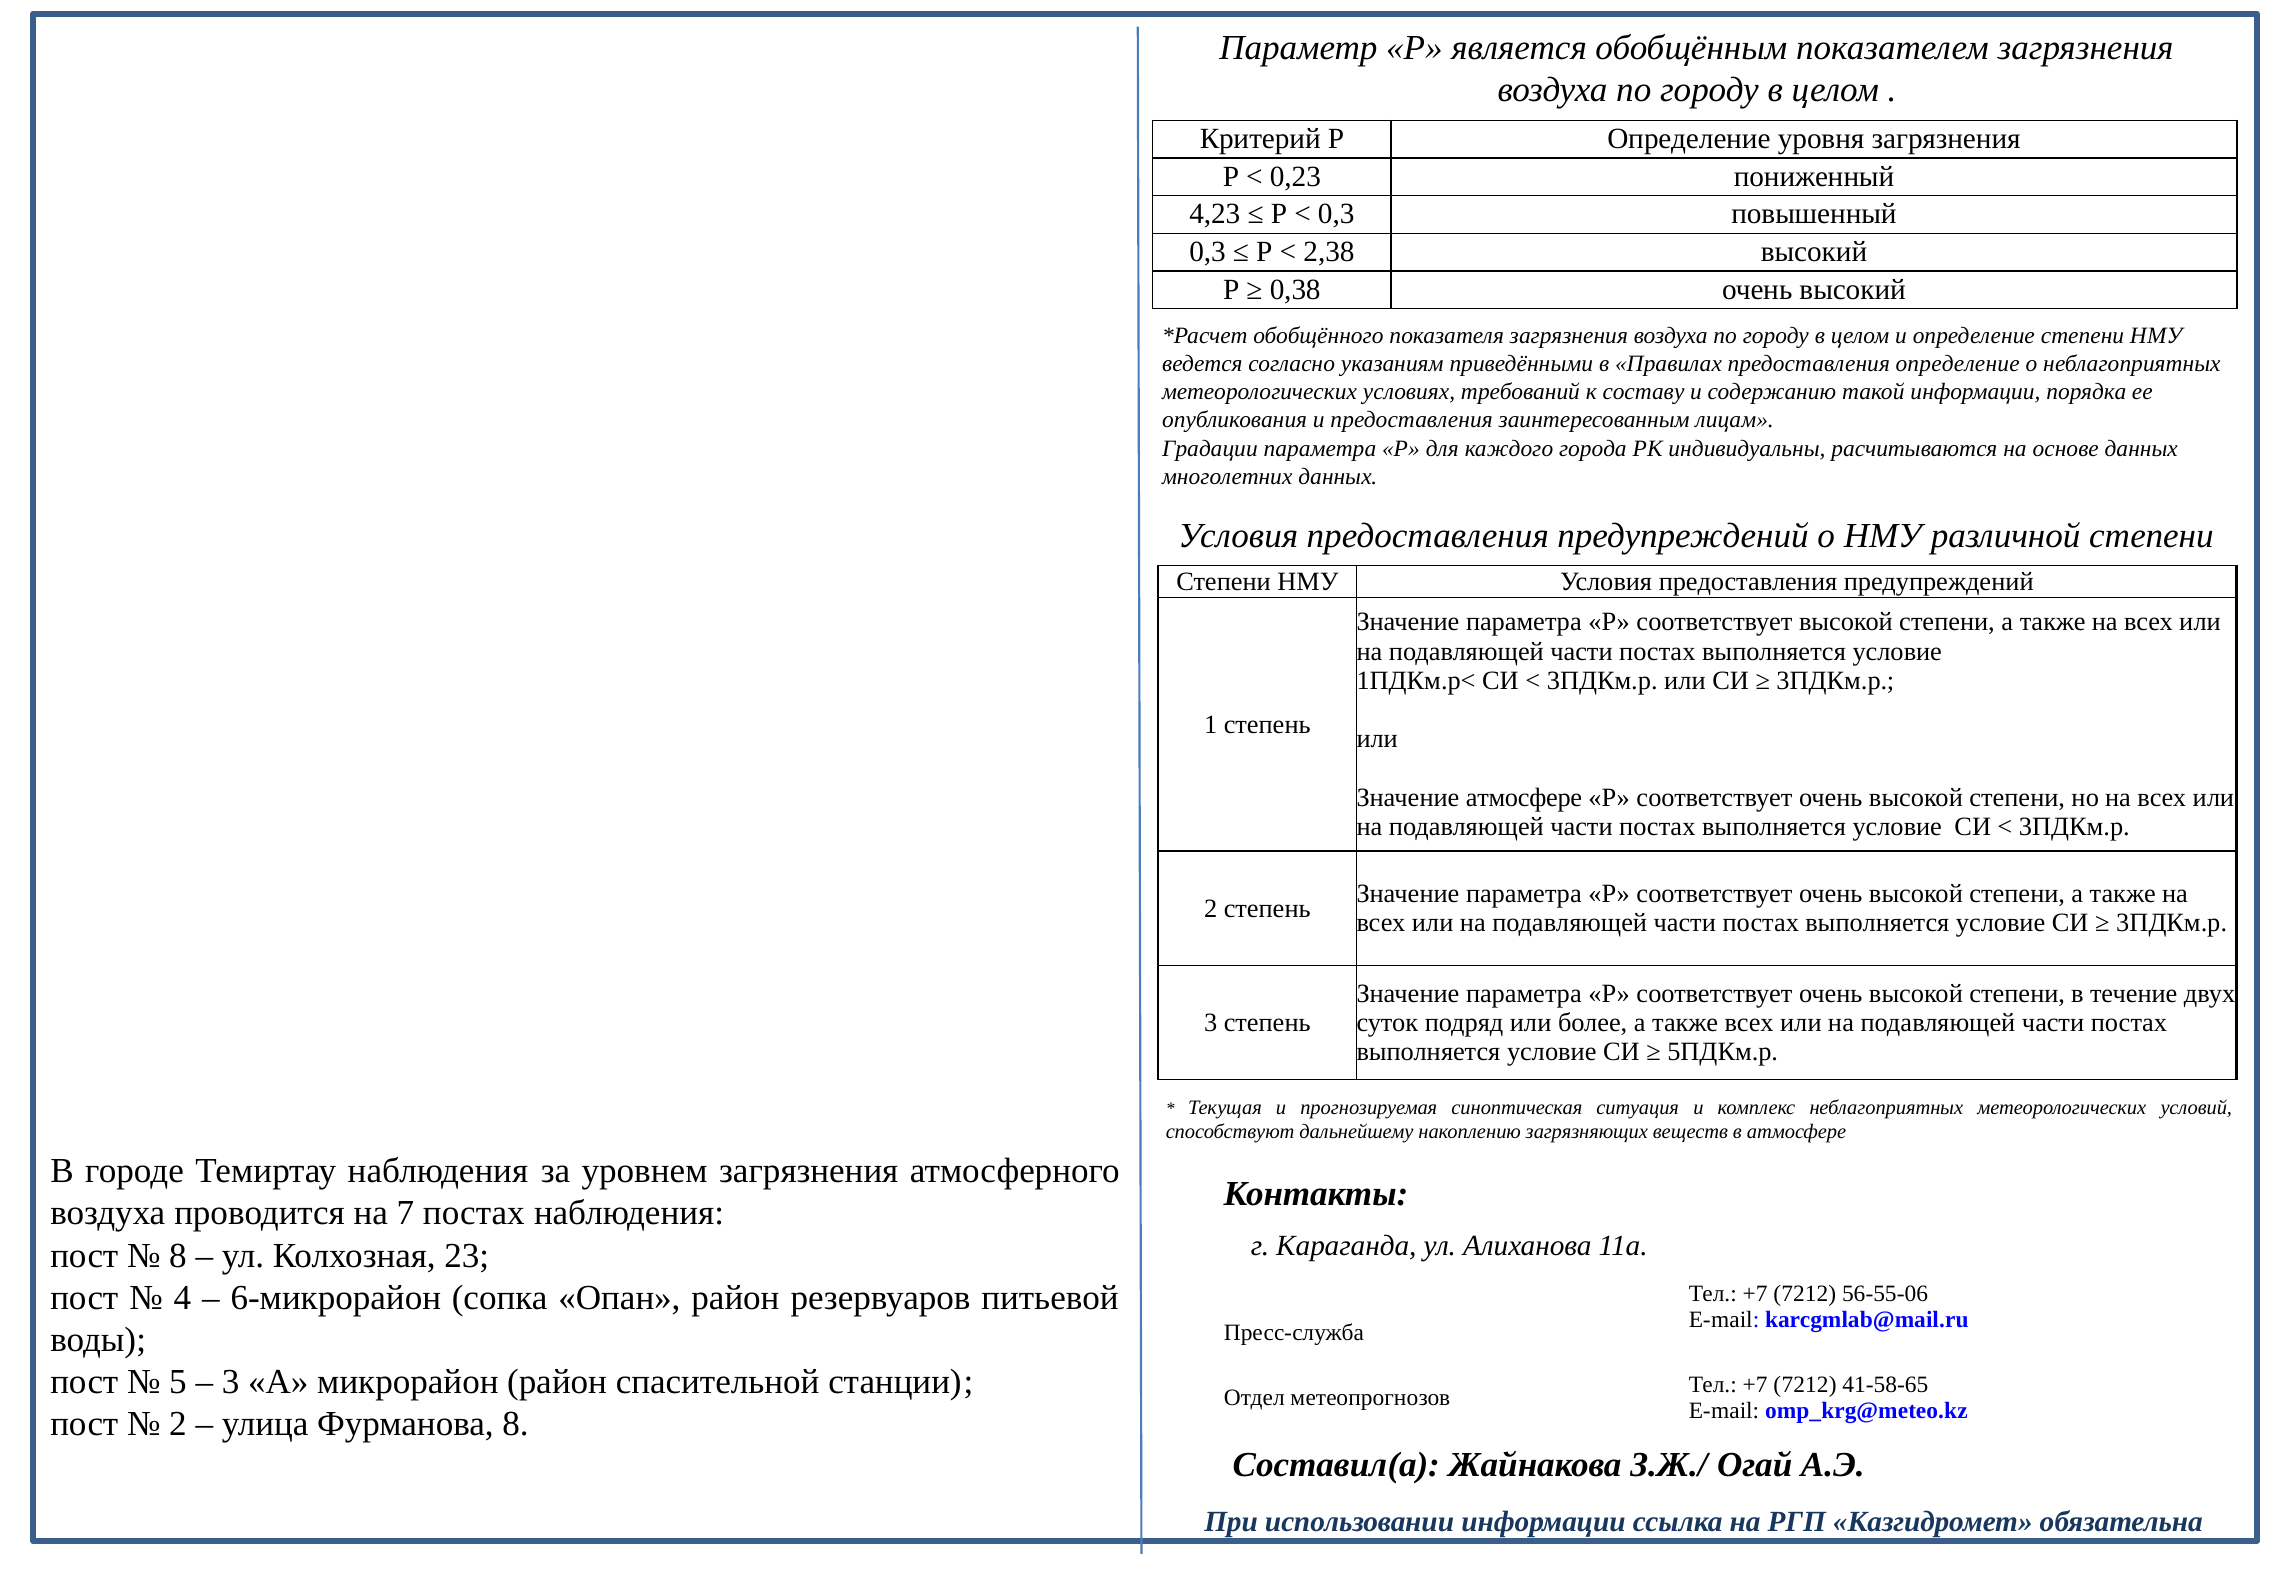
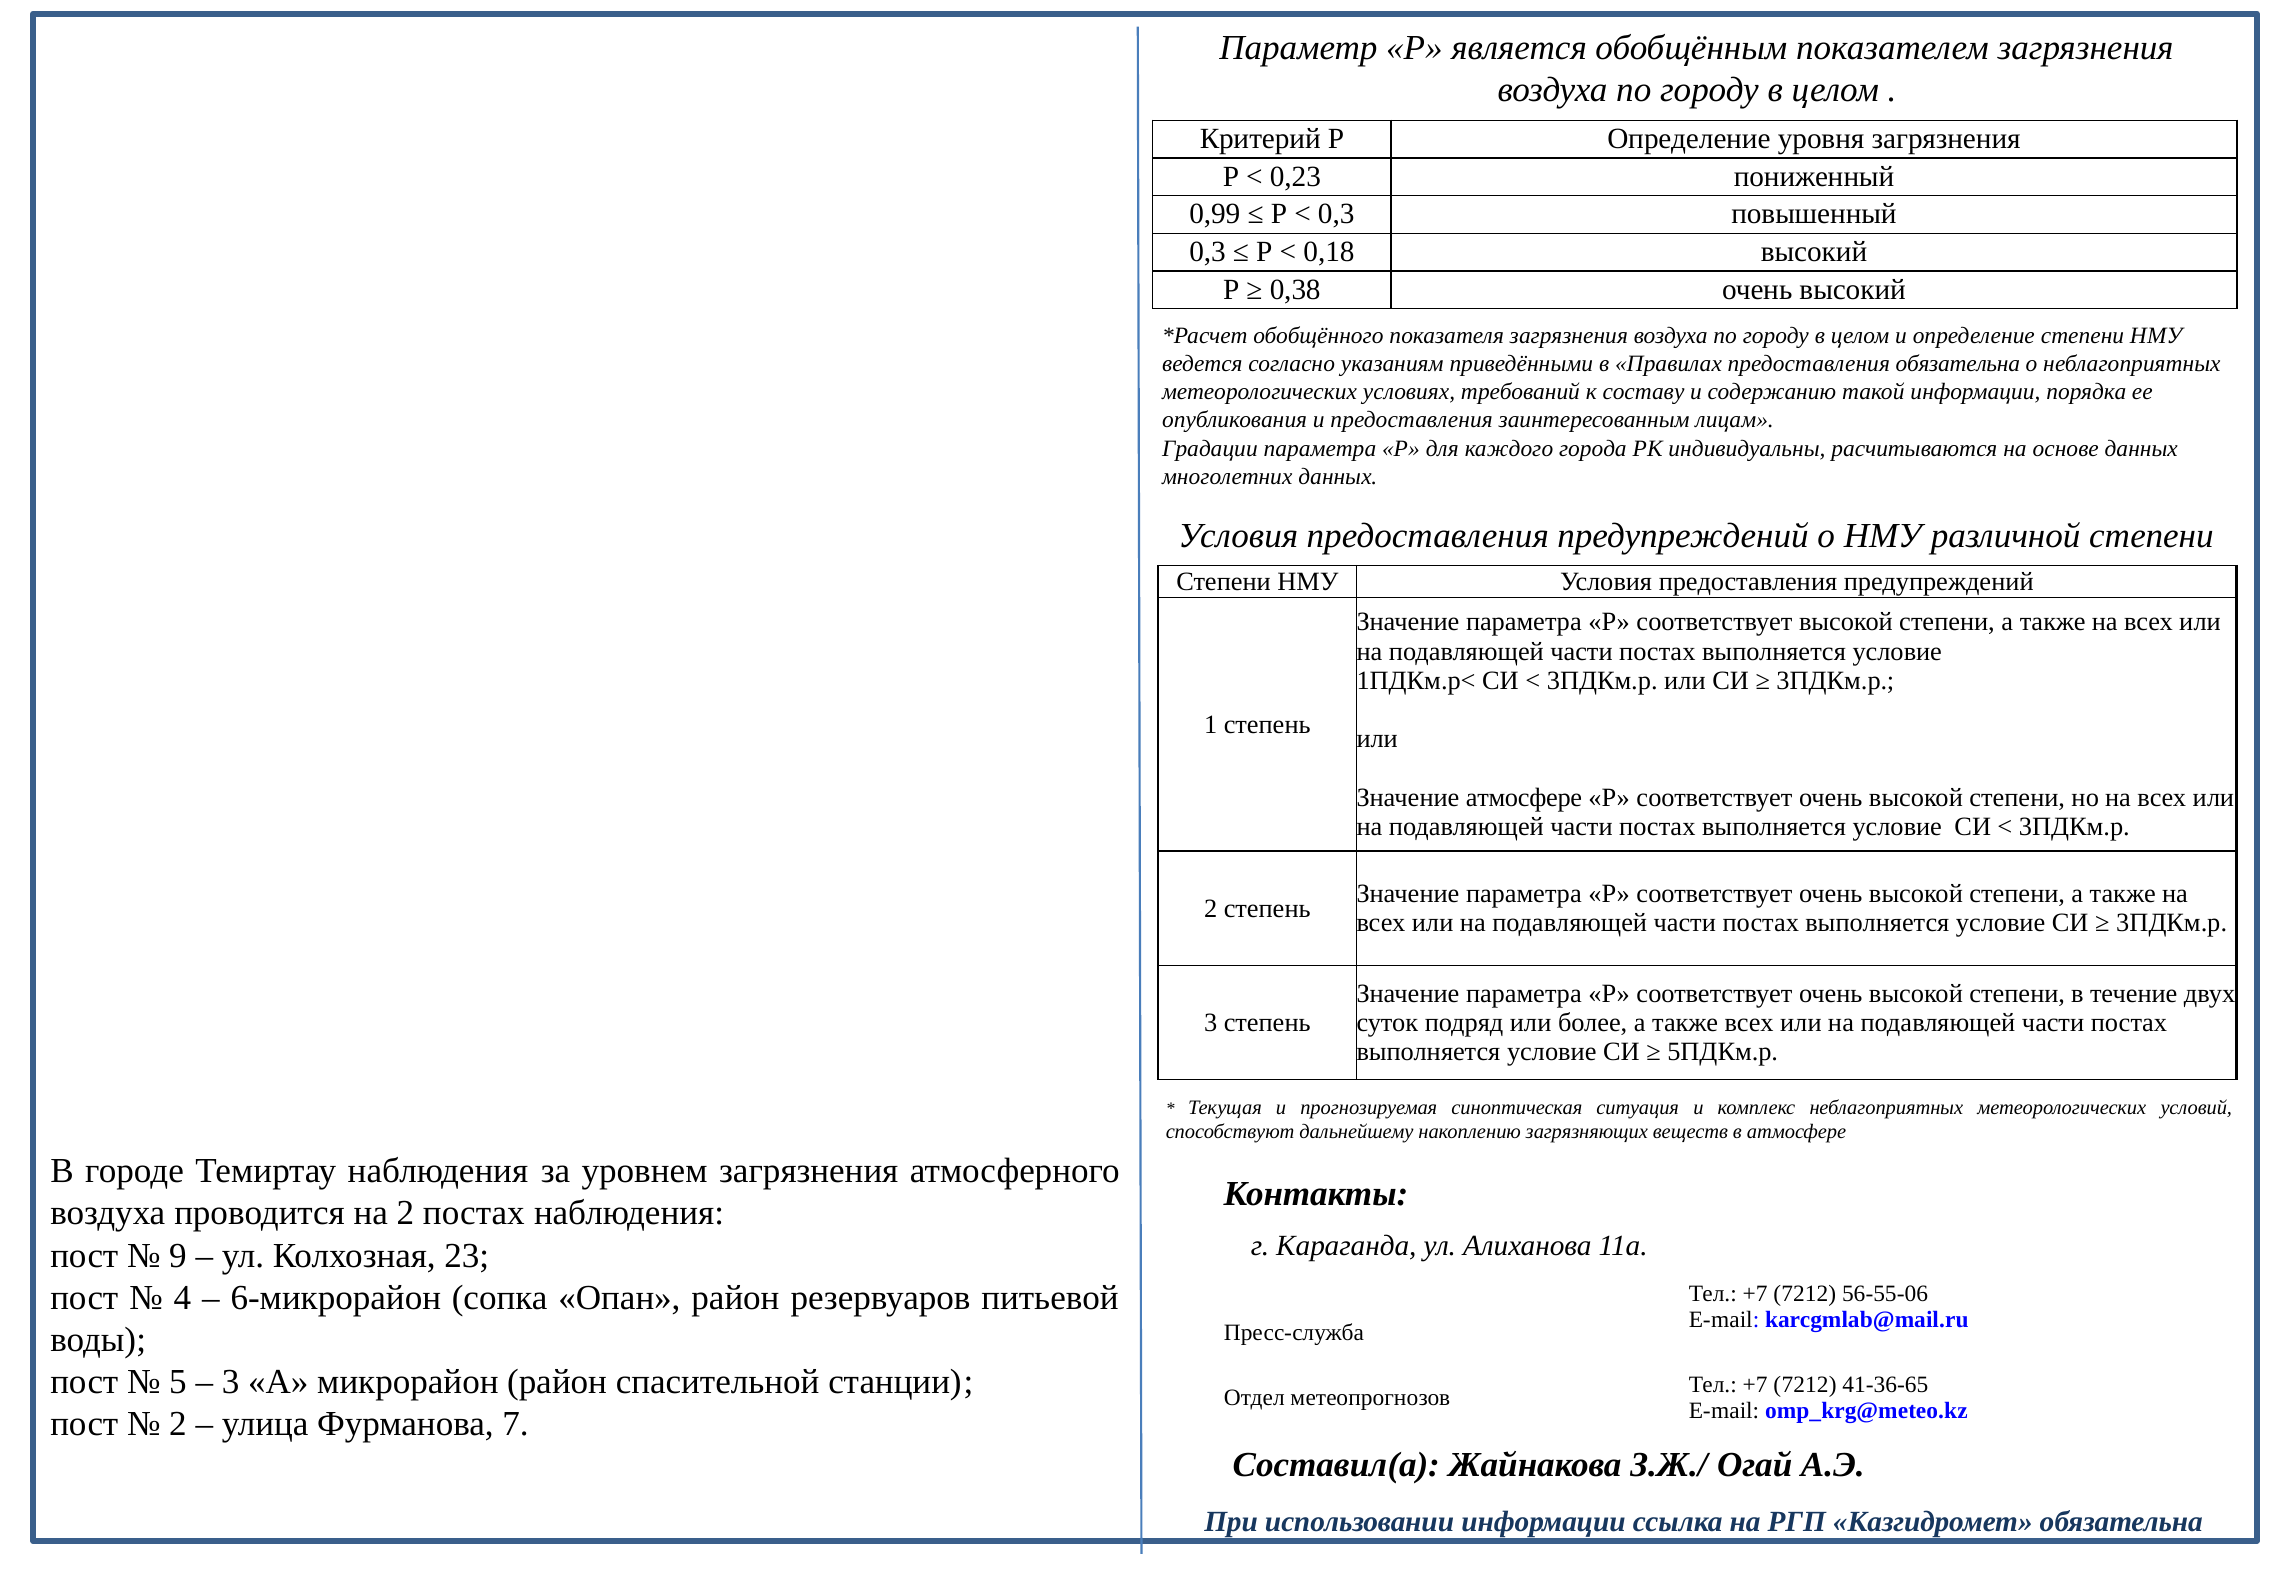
4,23: 4,23 -> 0,99 (1215, 214)
2,38: 2,38 -> 0,18 (1329, 252)
предоставления определение: определение -> обязательна (1958, 364)
на 7: 7 -> 2 (405, 1213)
8: 8 -> 9 (178, 1255)
41-58-65: 41-58-65 -> 41-36-65 (1885, 1385)
Фурманова 8: 8 -> 7 (516, 1424)
